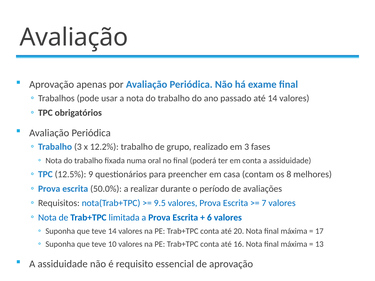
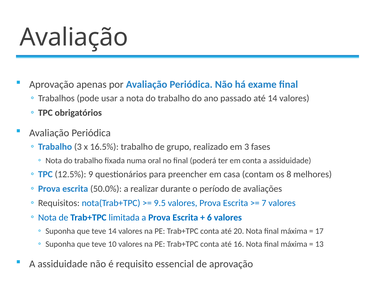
12.2%: 12.2% -> 16.5% (104, 147)
